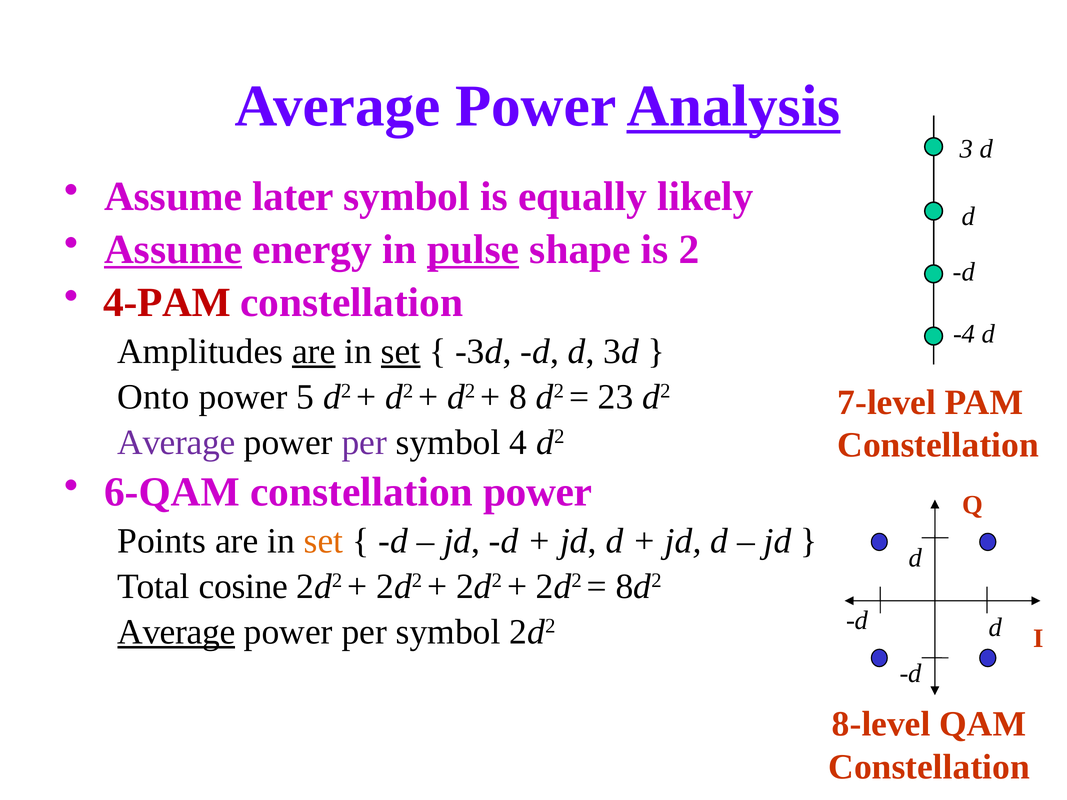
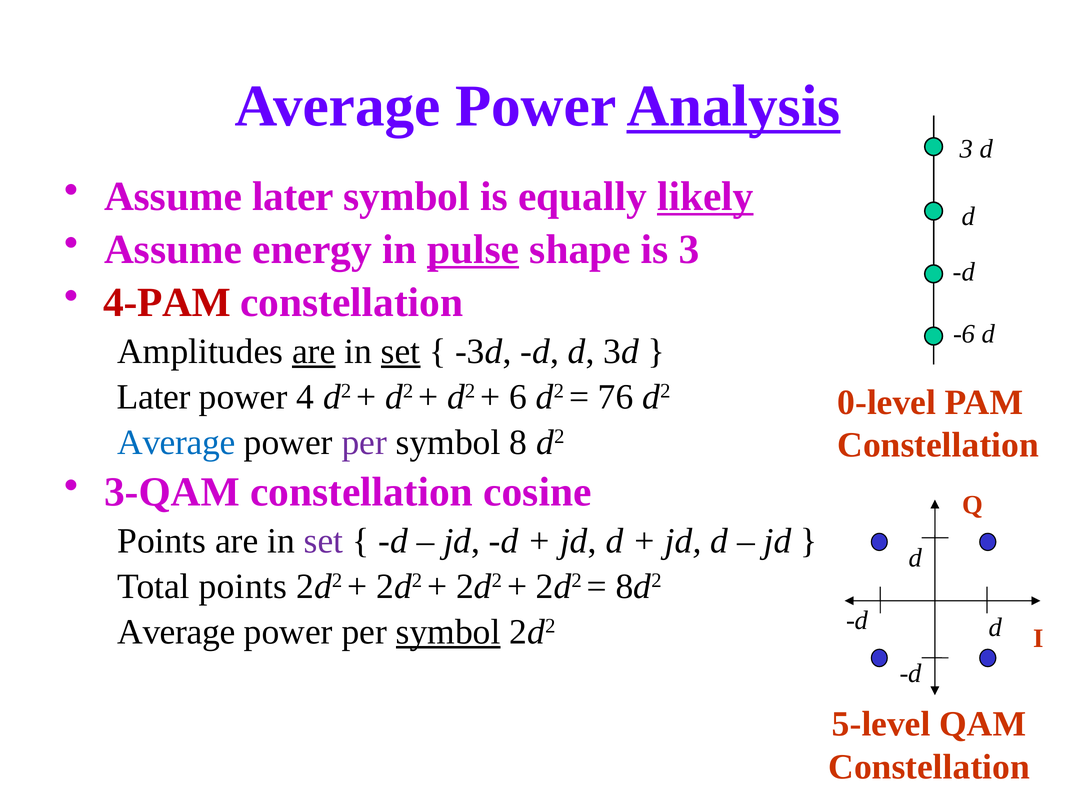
likely underline: none -> present (705, 196)
Assume underline: present -> none (173, 250)
is 2: 2 -> 3 (689, 250)
-4: -4 -> -6 (964, 334)
Onto: Onto -> Later (154, 397)
5: 5 -> 4 (305, 397)
8: 8 -> 6 (518, 397)
23: 23 -> 76 (616, 397)
7-level: 7-level -> 0-level (887, 402)
Average colour: purple -> blue (176, 442)
4: 4 -> 8 (518, 442)
6-QAM: 6-QAM -> 3-QAM (172, 492)
constellation power: power -> cosine (537, 492)
set colour: orange -> purple (324, 541)
Total cosine: cosine -> points (243, 587)
Average underline: present -> none (176, 632)
symbol underline: none -> present (448, 632)
8-level: 8-level -> 5-level (881, 724)
